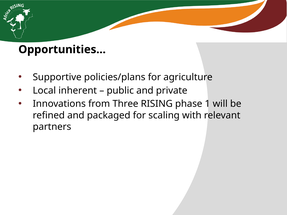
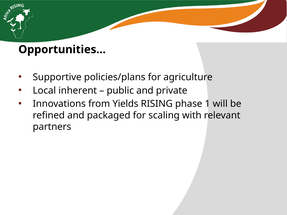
Three: Three -> Yields (125, 104)
